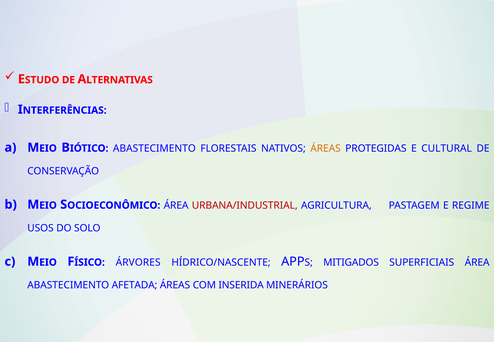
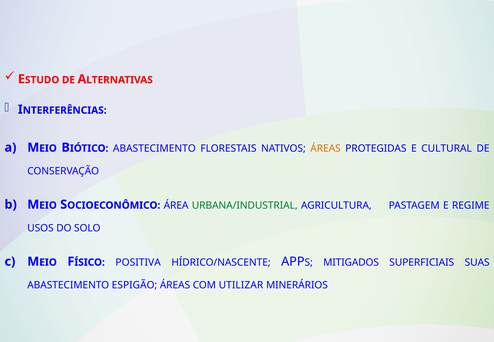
URBANA/INDUSTRIAL colour: red -> green (245, 205)
ÁRVORES: ÁRVORES -> POSITIVA (138, 262)
SUPERFICIAIS ÁREA: ÁREA -> SUAS (477, 262)
AFETADA: AFETADA -> ESPIGÃO (135, 285)
INSERIDA: INSERIDA -> UTILIZAR (241, 285)
